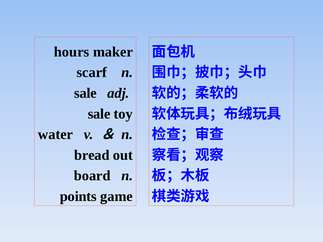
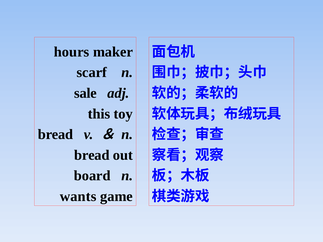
sale: sale -> this (99, 114)
water: water -> bread (56, 135)
points: points -> wants (78, 197)
